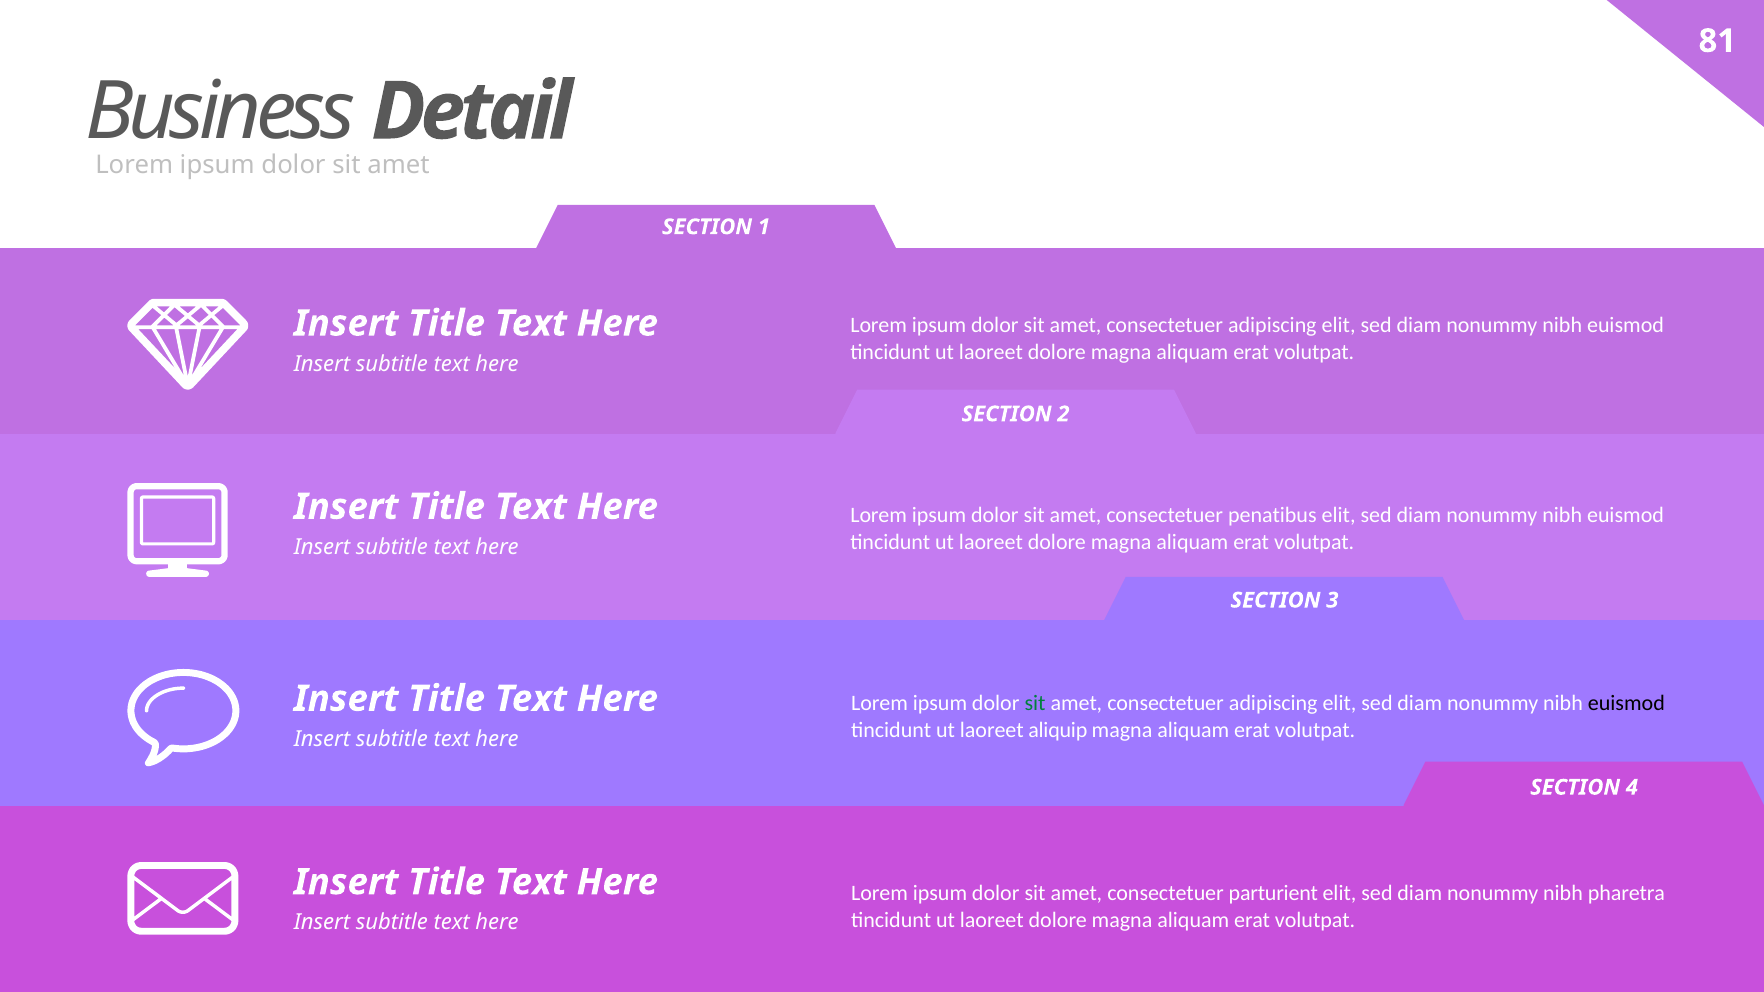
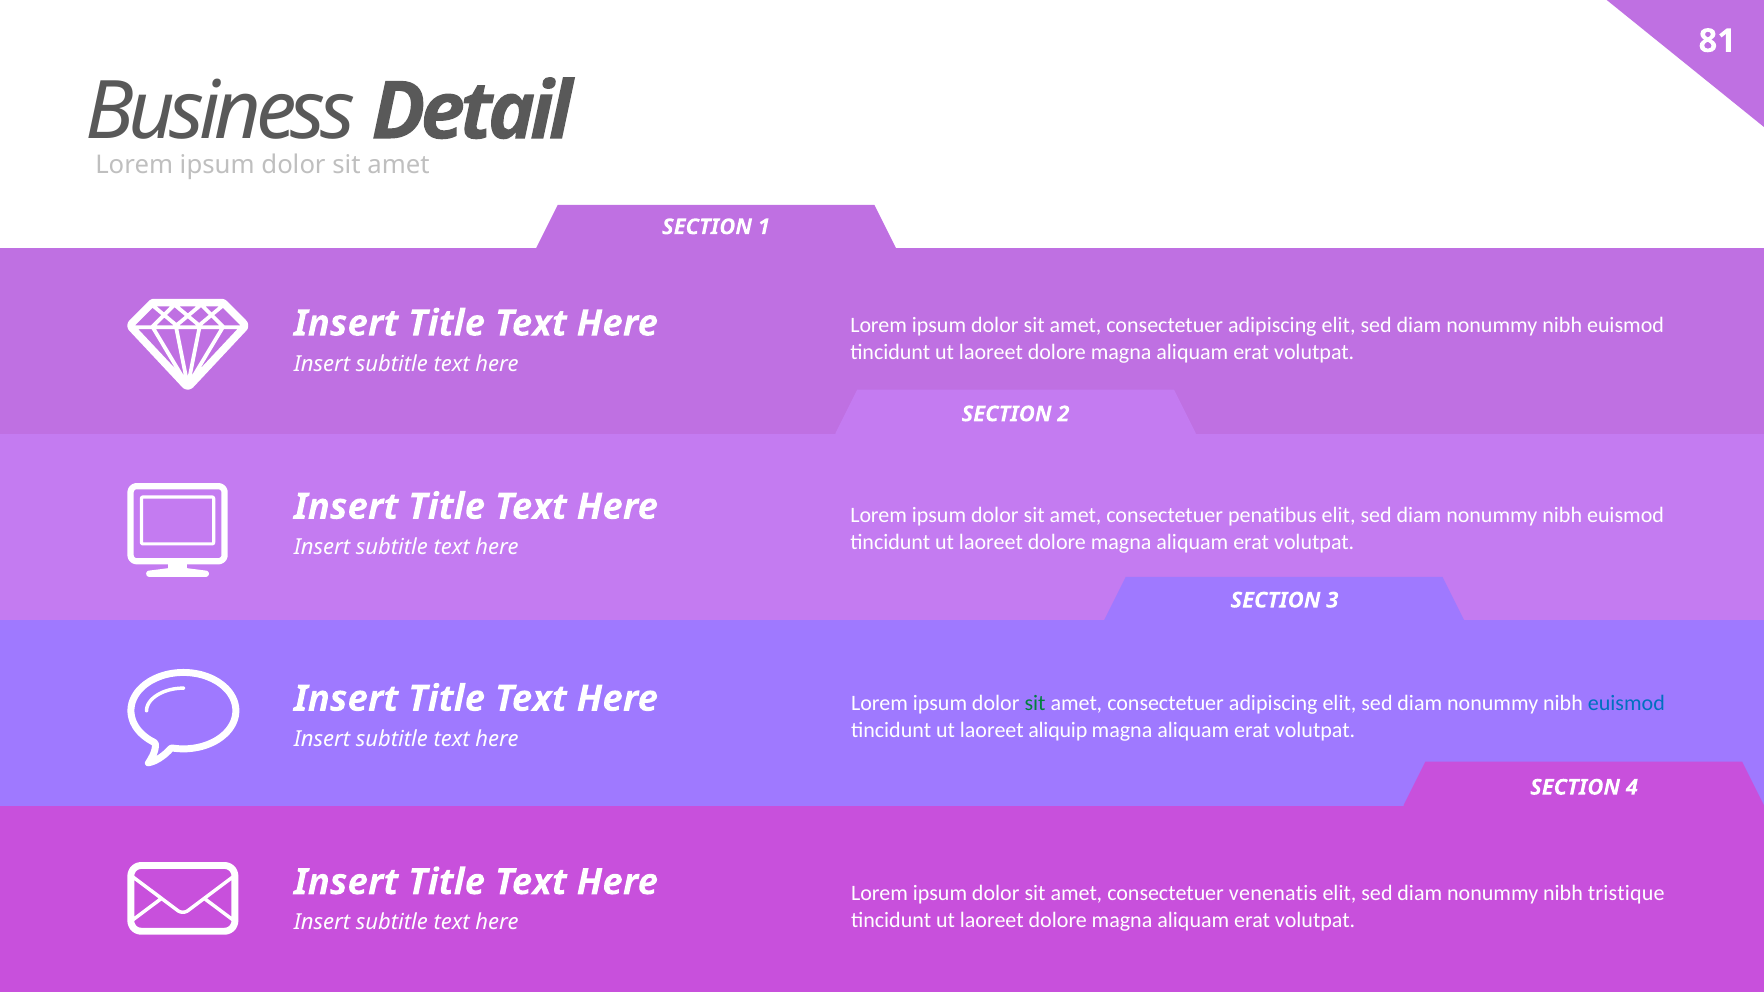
euismod colour: black -> blue (1626, 704)
parturient: parturient -> venenatis (1273, 894)
pharetra: pharetra -> tristique (1626, 894)
